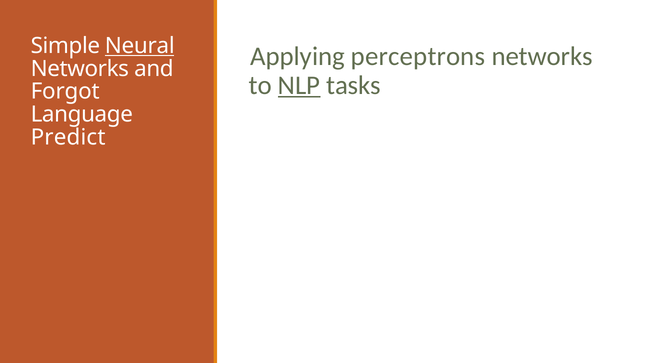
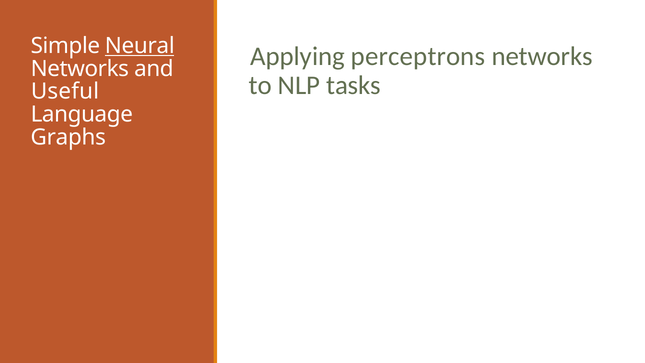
NLP underline: present -> none (299, 85)
Forgot: Forgot -> Useful (65, 92)
Predict: Predict -> Graphs (68, 137)
